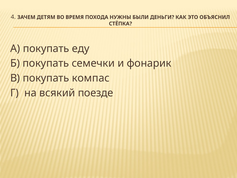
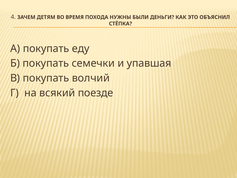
фонарик: фонарик -> упавшая (149, 63)
компас: компас -> волчий (91, 78)
